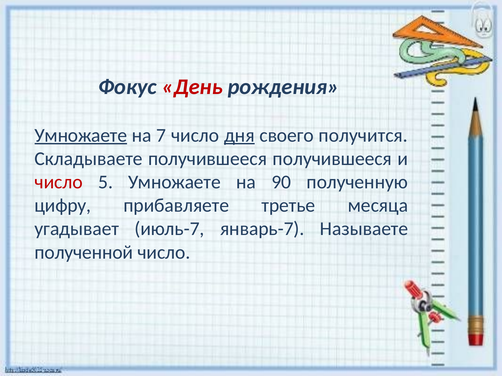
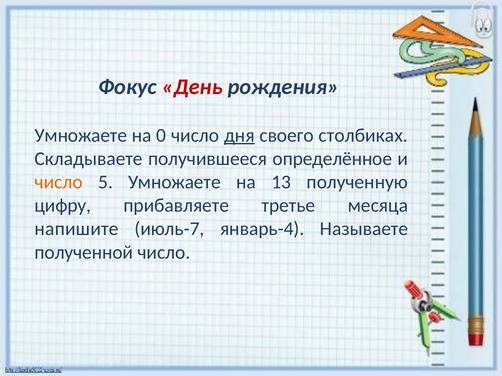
Умножаете underline: present -> none (81, 135)
7: 7 -> 0 (161, 135)
получится: получится -> столбиках (363, 135)
получившееся получившееся: получившееся -> определённое (332, 159)
число colour: red -> orange (59, 182)
90: 90 -> 13 (281, 182)
угадывает: угадывает -> напишите (77, 229)
январь-7: январь-7 -> январь-4 (262, 229)
